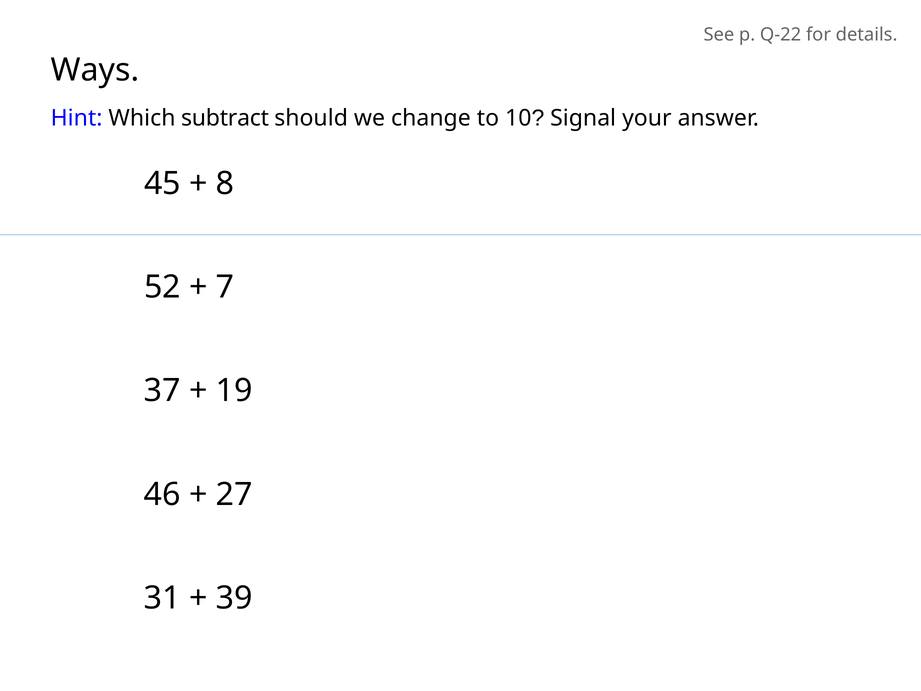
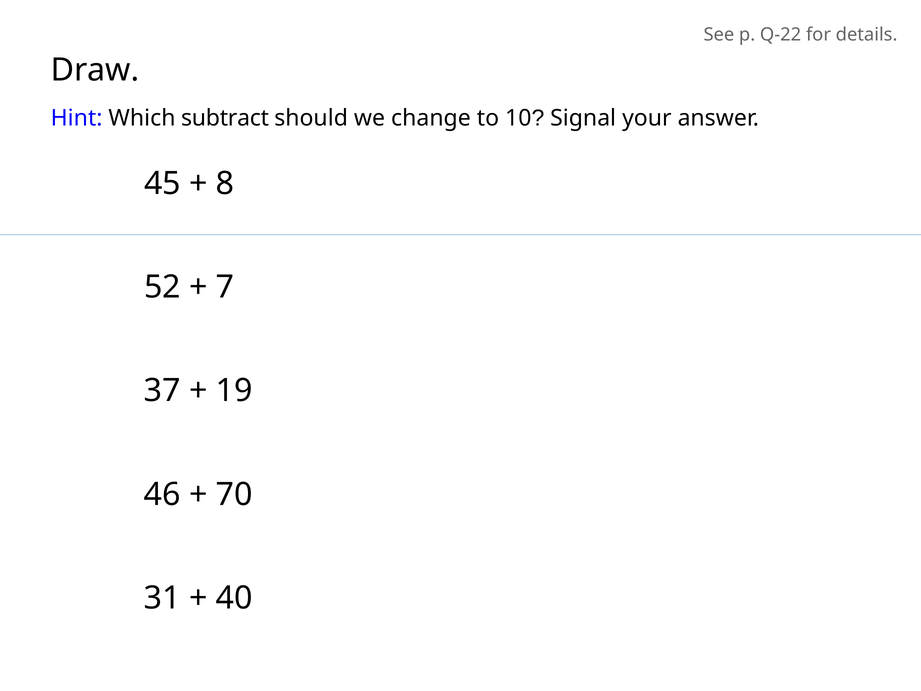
Ways: Ways -> Draw (95, 70)
27: 27 -> 70 (234, 494)
39: 39 -> 40 (234, 598)
